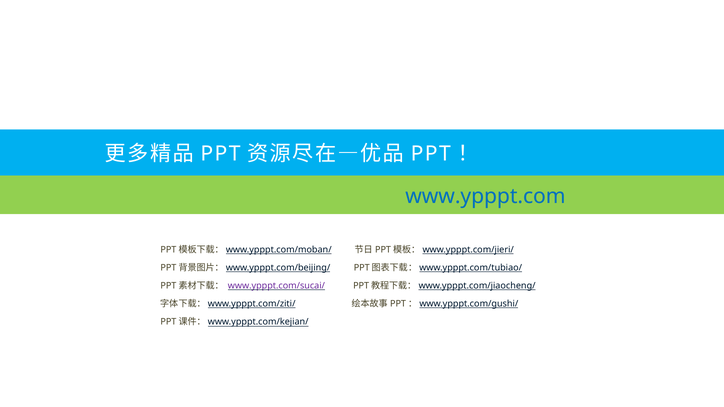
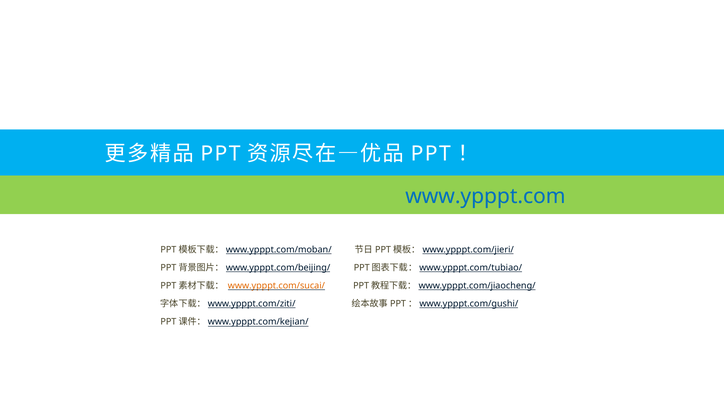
www.ypppt.com/sucai/ colour: purple -> orange (276, 286)
